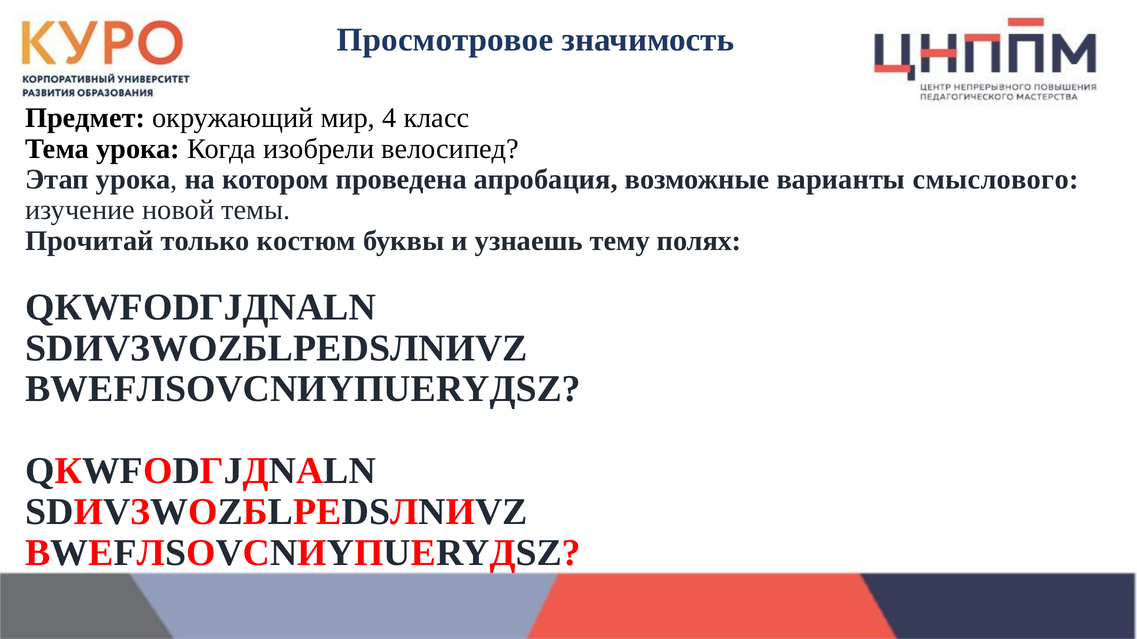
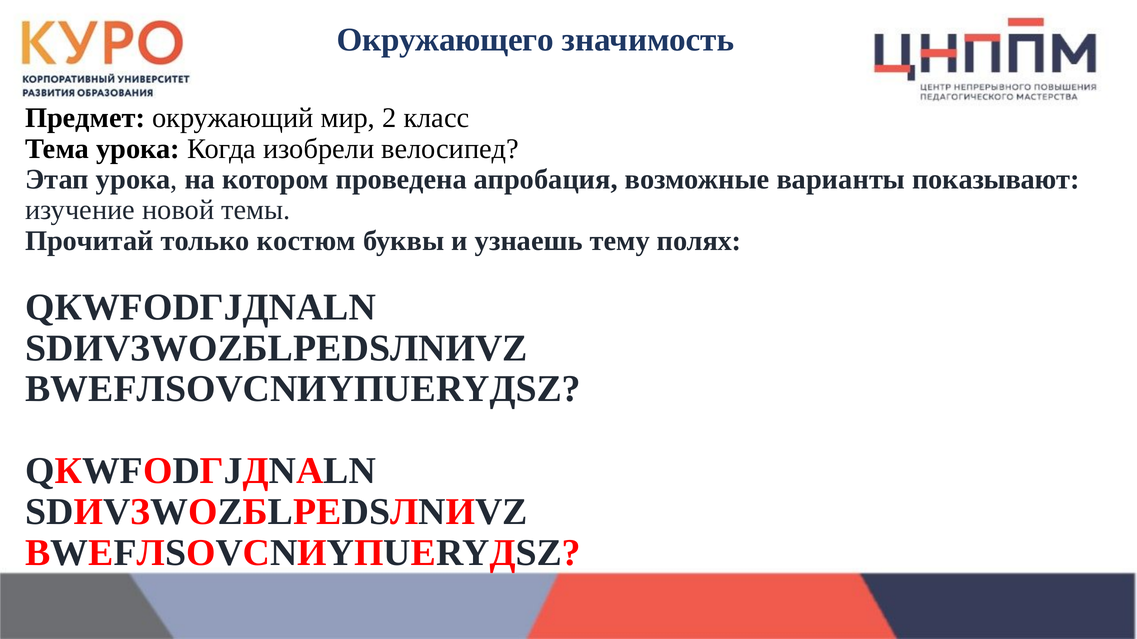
Просмотровое: Просмотровое -> Окружающего (445, 40)
4: 4 -> 2 (389, 118)
смыслового: смыслового -> показывают (996, 180)
